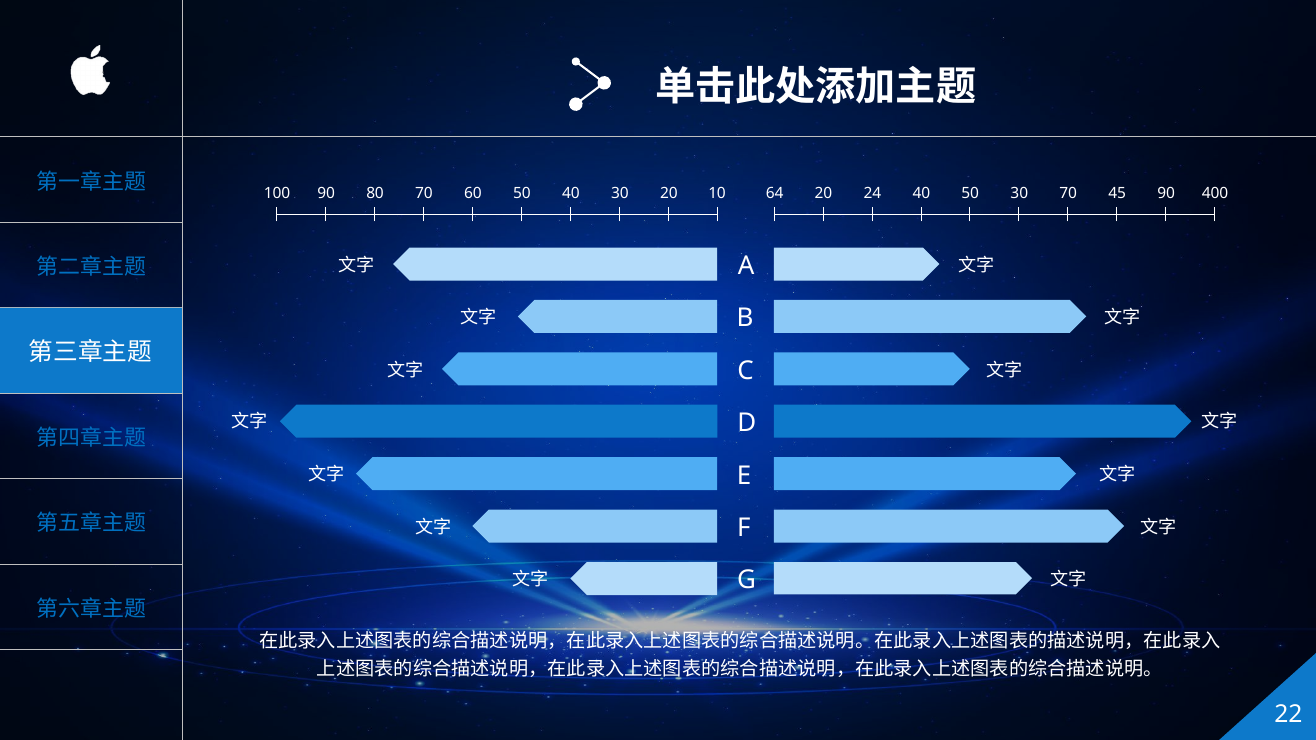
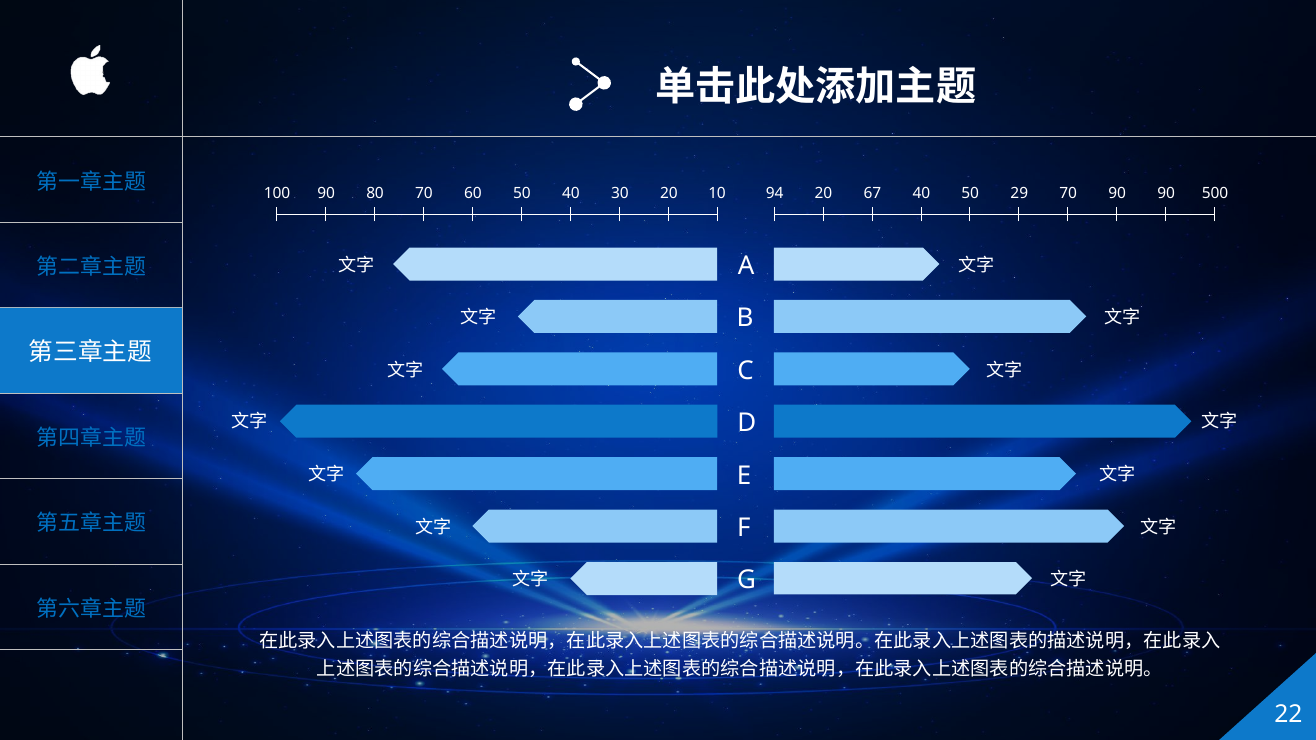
64: 64 -> 94 (775, 194)
24: 24 -> 67 (872, 194)
50 30: 30 -> 29 (1019, 194)
70 45: 45 -> 90 (1117, 194)
400: 400 -> 500 (1215, 194)
